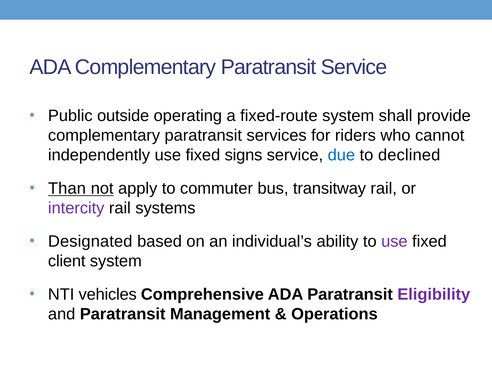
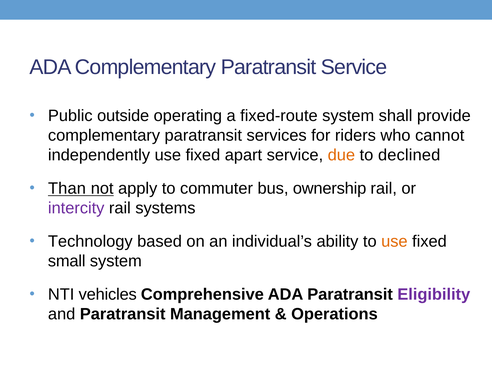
signs: signs -> apart (243, 155)
due colour: blue -> orange (341, 155)
transitway: transitway -> ownership (330, 188)
Designated: Designated -> Technology (90, 242)
use colour: purple -> orange (394, 242)
client: client -> small (67, 261)
